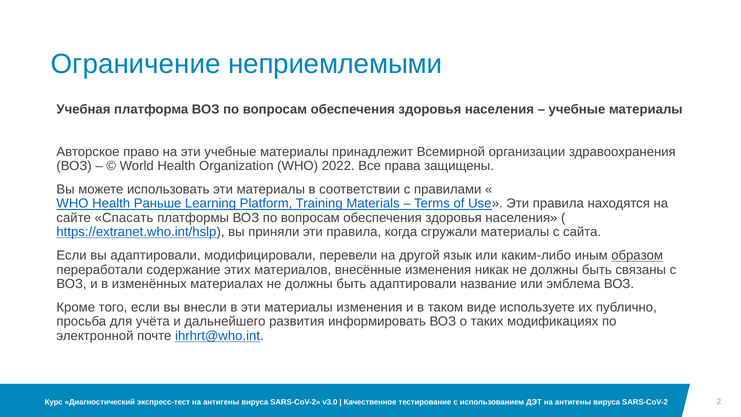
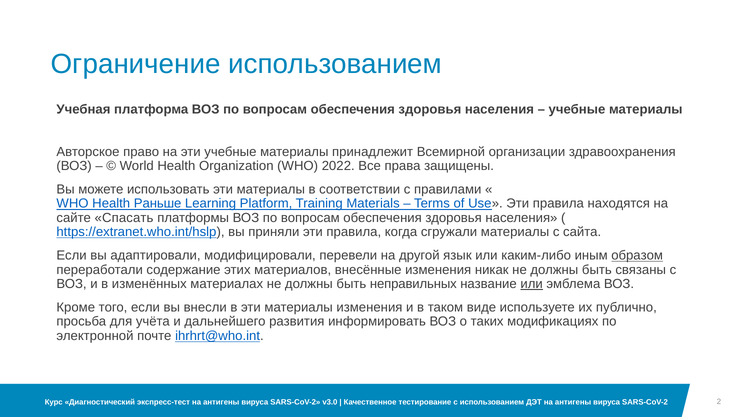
Ограничение неприемлемыми: неприемлемыми -> использованием (335, 64)
быть адаптировали: адаптировали -> неправильных (413, 284)
или underline: none -> present (532, 284)
